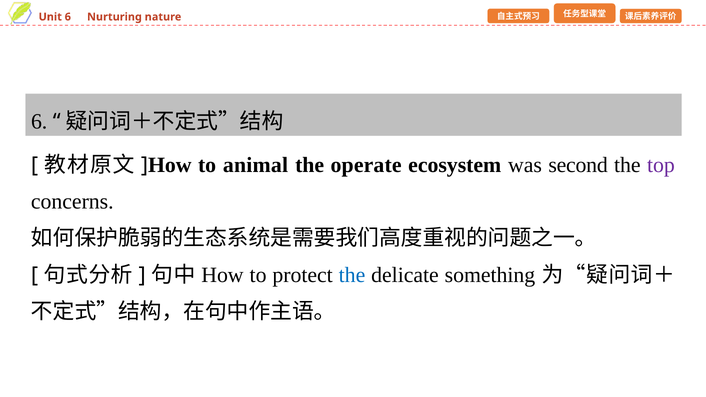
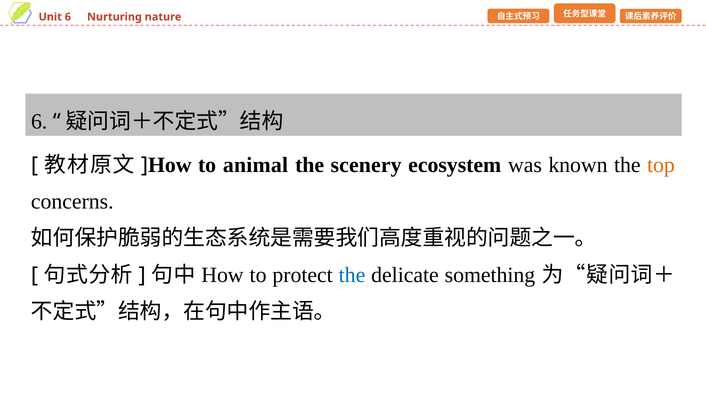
operate: operate -> scenery (366, 165)
second: second -> known (578, 165)
top colour: purple -> orange (661, 165)
